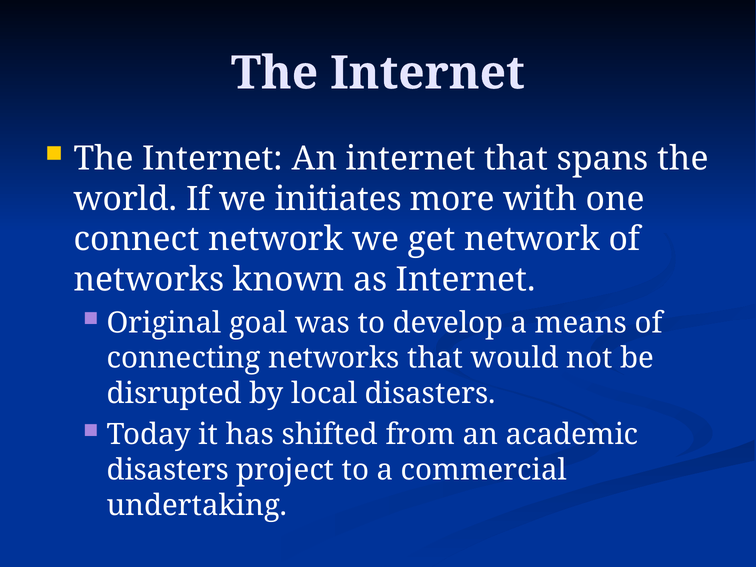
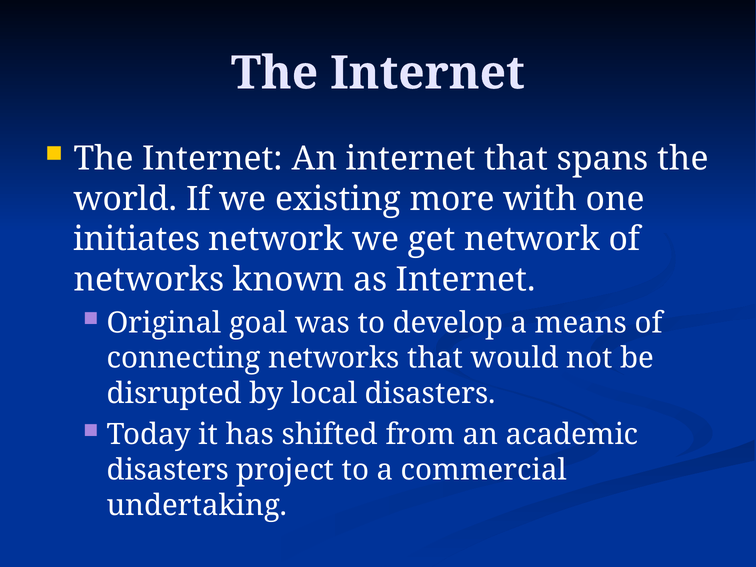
initiates: initiates -> existing (338, 199)
connect: connect -> initiates (137, 239)
